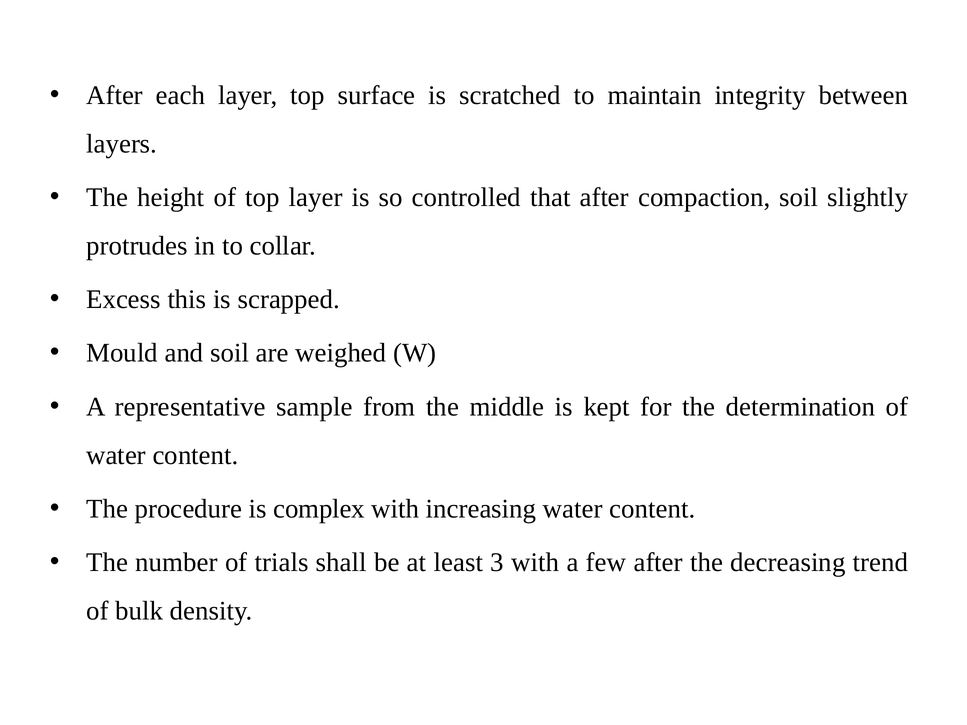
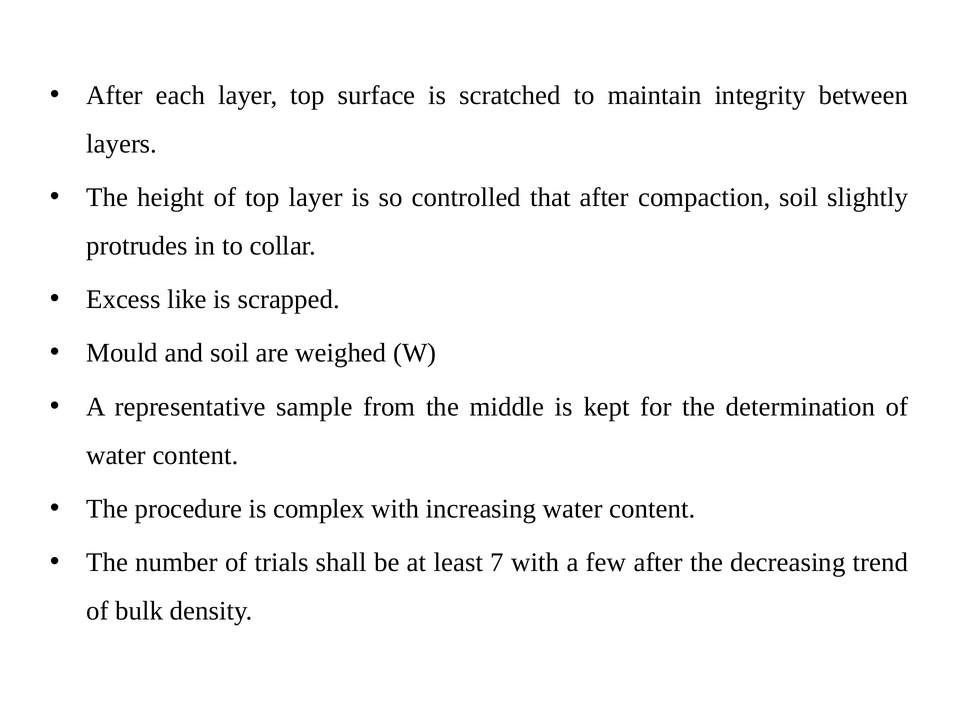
this: this -> like (187, 300)
3: 3 -> 7 (497, 563)
